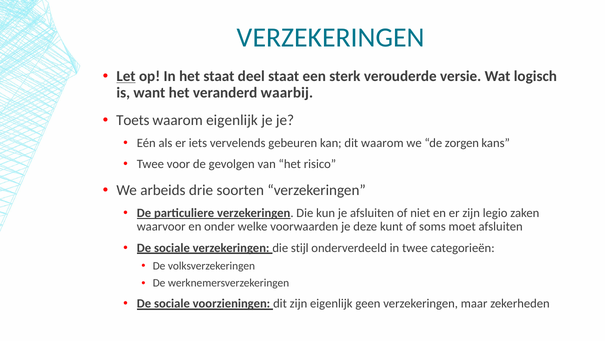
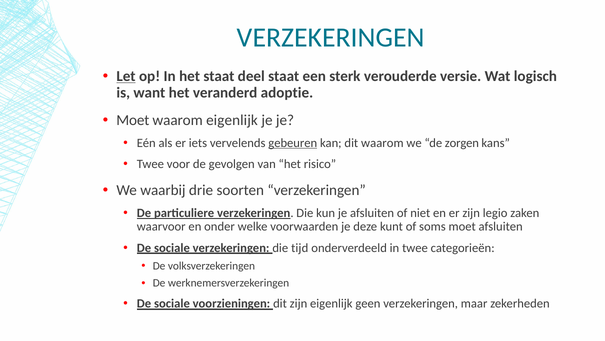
waarbij: waarbij -> adoptie (287, 92)
Toets: Toets -> Moet (133, 120)
gebeuren underline: none -> present (293, 143)
arbeids: arbeids -> waarbij (163, 190)
stijl: stijl -> tijd (300, 247)
